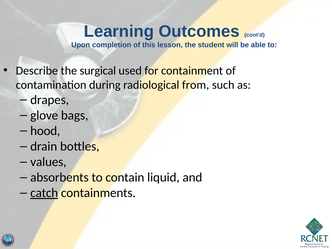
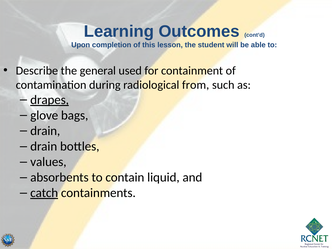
surgical: surgical -> general (98, 71)
drapes underline: none -> present (50, 100)
hood: hood -> drain (45, 131)
